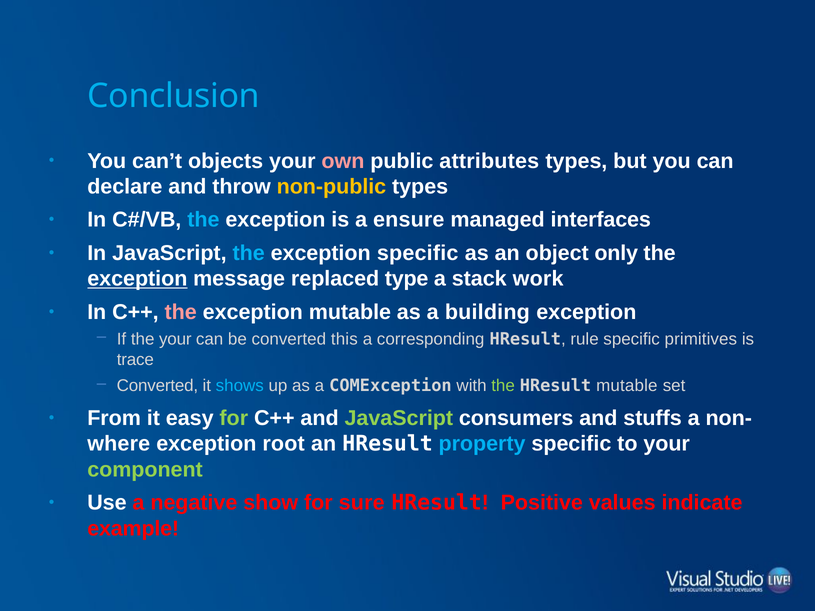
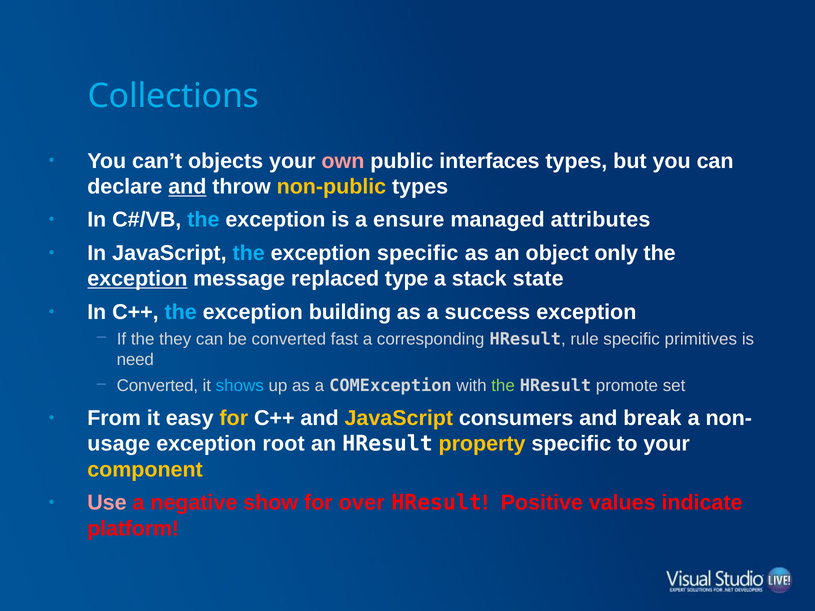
Conclusion: Conclusion -> Collections (173, 96)
attributes: attributes -> interfaces (489, 161)
and underline: none -> present (187, 187)
interfaces: interfaces -> attributes (601, 220)
work: work -> state (538, 279)
the colour: pink -> light blue (181, 312)
exception mutable: mutable -> building (350, 312)
building: building -> success (487, 312)
the your: your -> they (175, 339)
this: this -> fast (344, 339)
trace: trace -> need (135, 360)
HResult mutable: mutable -> promote (627, 386)
for colour: light green -> yellow (234, 418)
JavaScript colour: light green -> yellow (399, 418)
stuffs: stuffs -> break (652, 418)
where: where -> usage (119, 444)
property colour: light blue -> yellow (482, 444)
component colour: light green -> yellow (145, 470)
Use colour: white -> pink (107, 503)
sure: sure -> over (362, 503)
example: example -> platform (133, 529)
